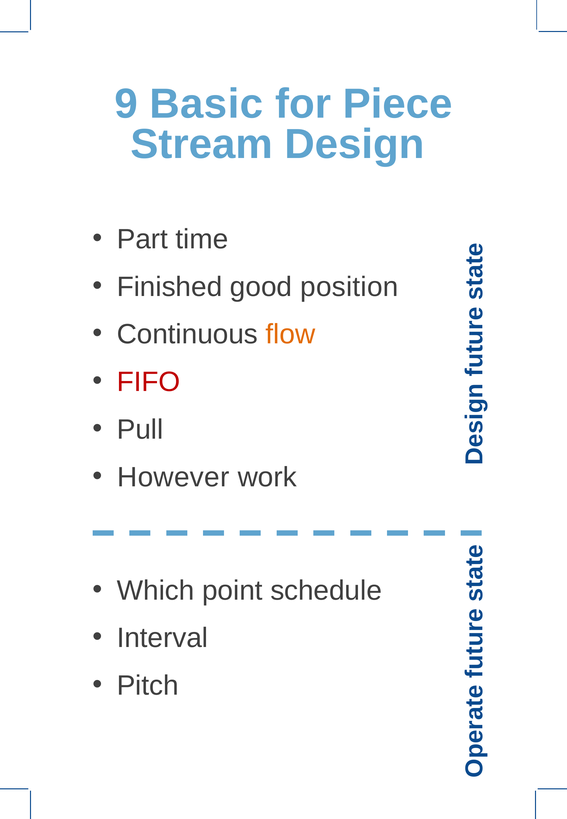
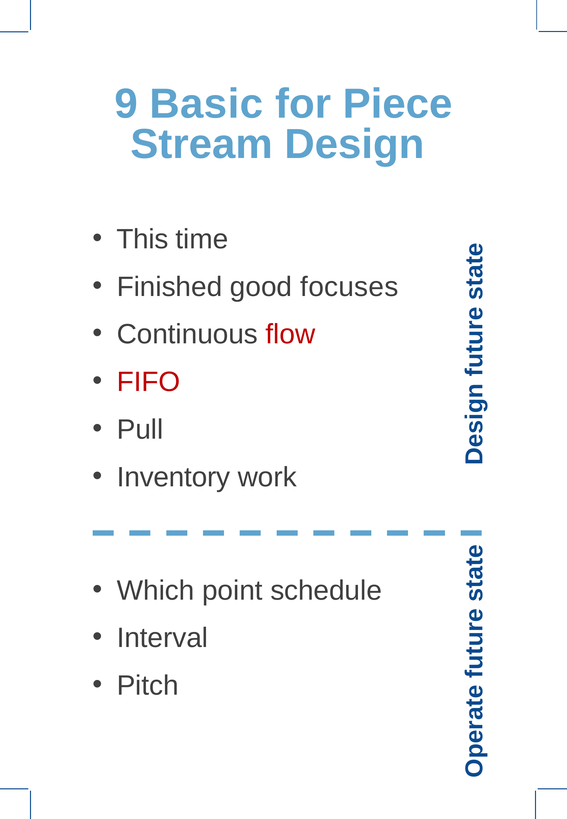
Part: Part -> This (142, 239)
position: position -> focuses (349, 287)
flow colour: orange -> red (290, 334)
However: However -> Inventory (174, 477)
